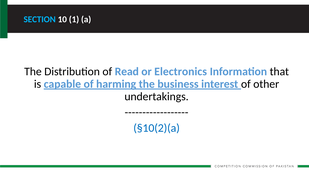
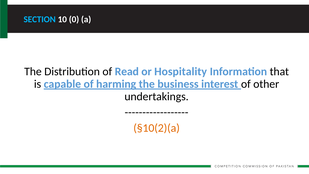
1: 1 -> 0 (74, 19)
Electronics: Electronics -> Hospitality (181, 71)
§10(2)(a colour: blue -> orange (157, 128)
